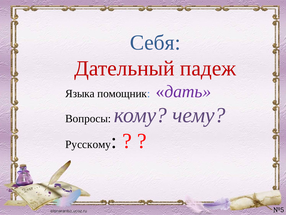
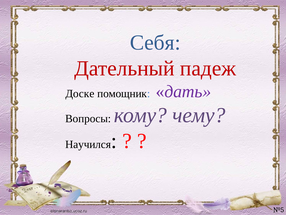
Языка: Языка -> Доске (80, 93)
Русскому: Русскому -> Научился (88, 144)
